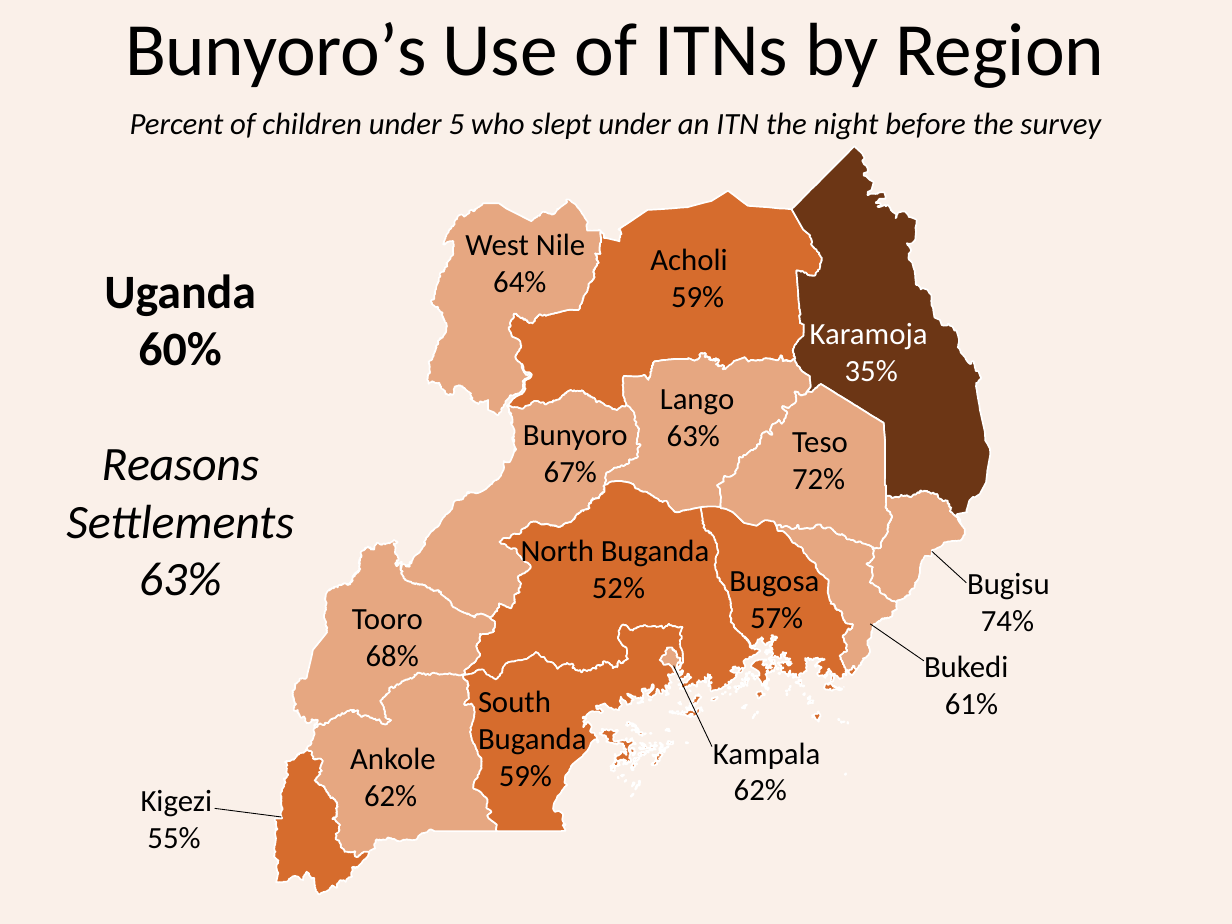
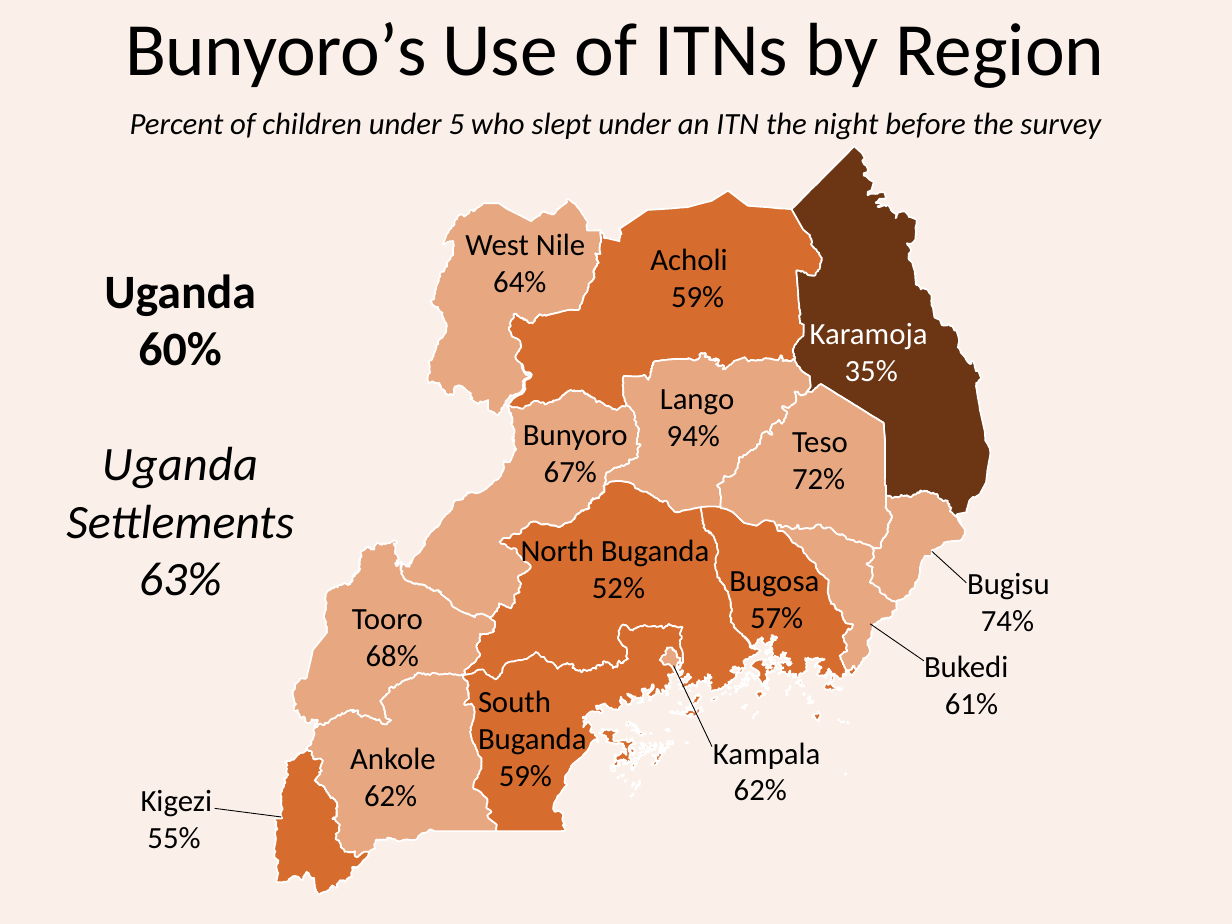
63%: 63% -> 94% (693, 436)
Reasons: Reasons -> Uganda (180, 465)
